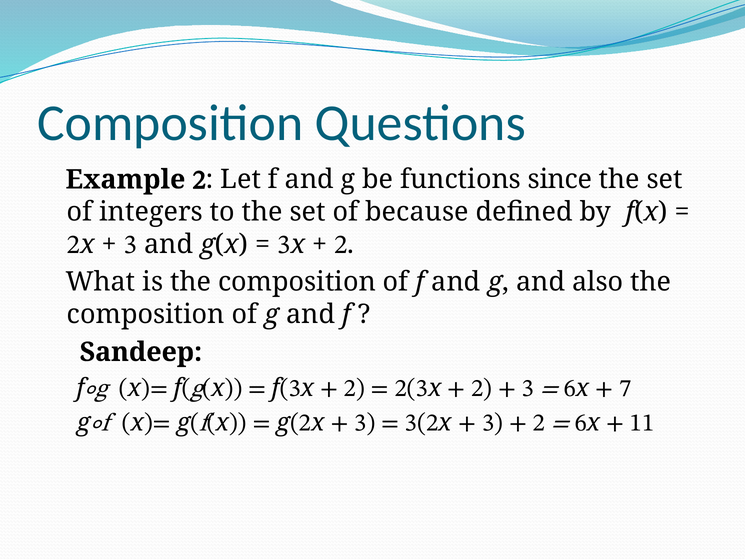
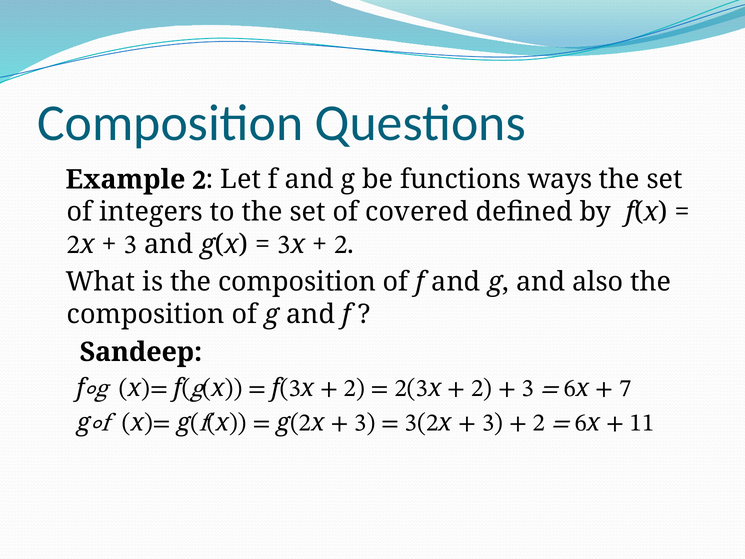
since: since -> ways (560, 179)
because: because -> covered (417, 212)
